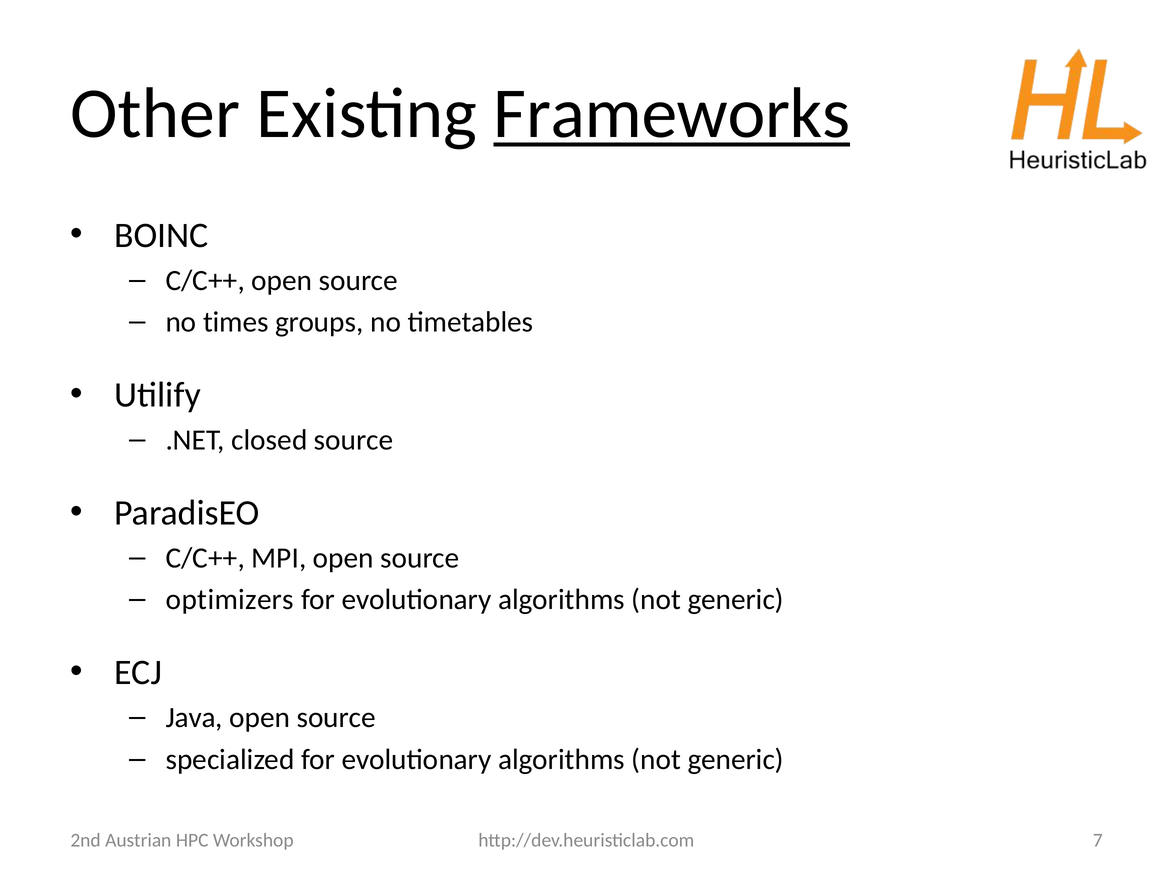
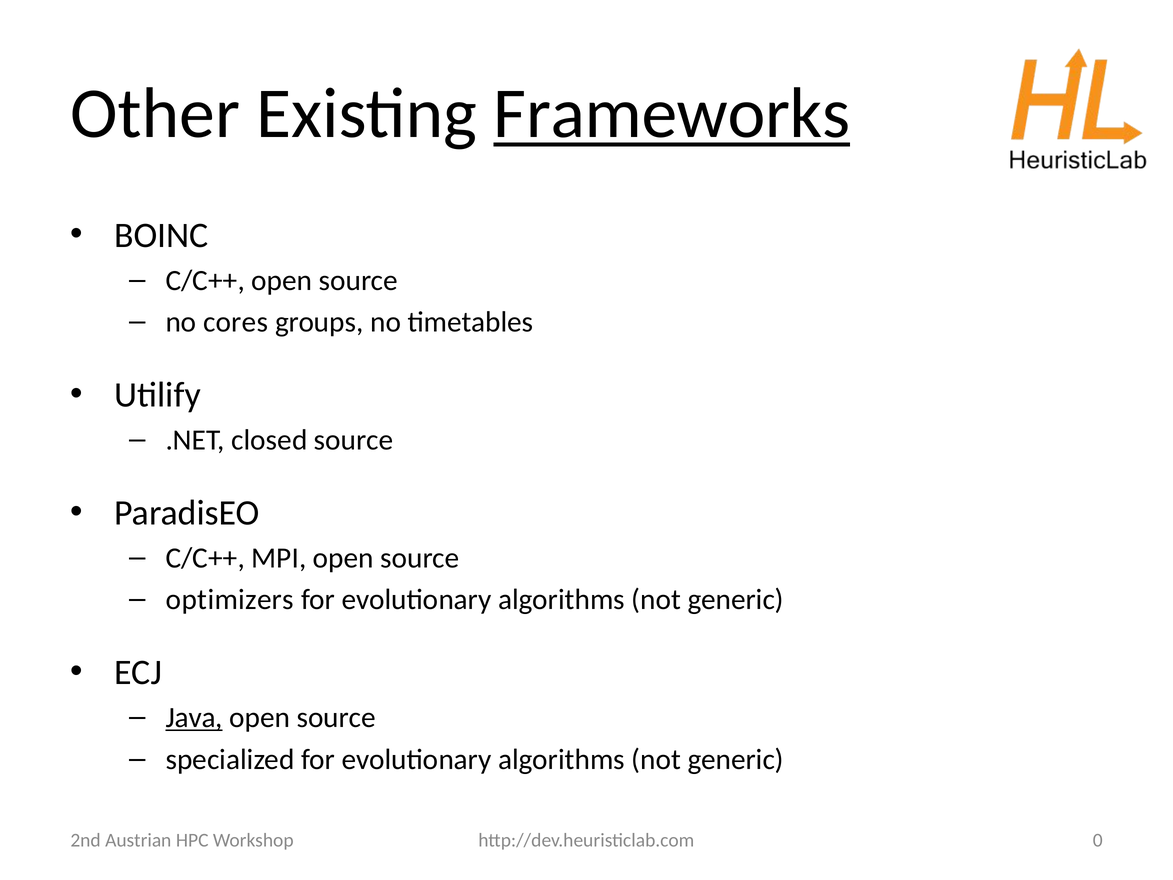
times: times -> cores (236, 322)
Java underline: none -> present (194, 718)
7: 7 -> 0 (1098, 840)
